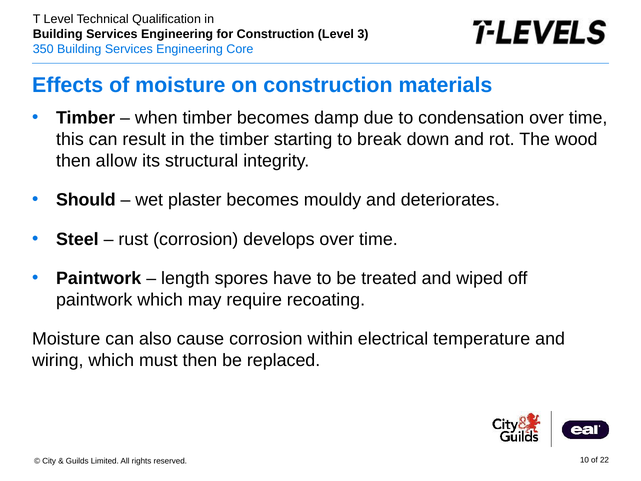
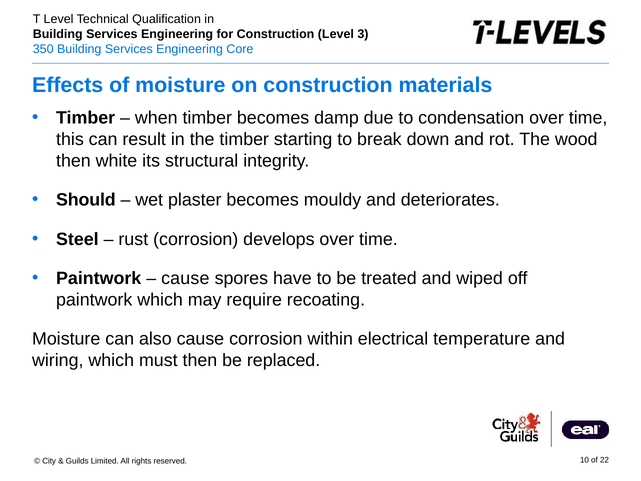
allow: allow -> white (116, 161)
length: length -> cause (185, 278)
